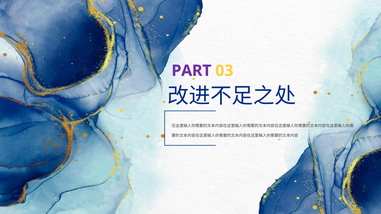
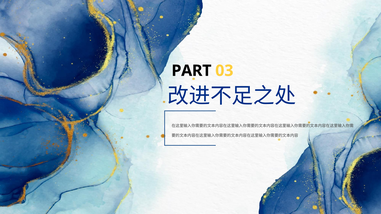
PART colour: purple -> black (191, 71)
